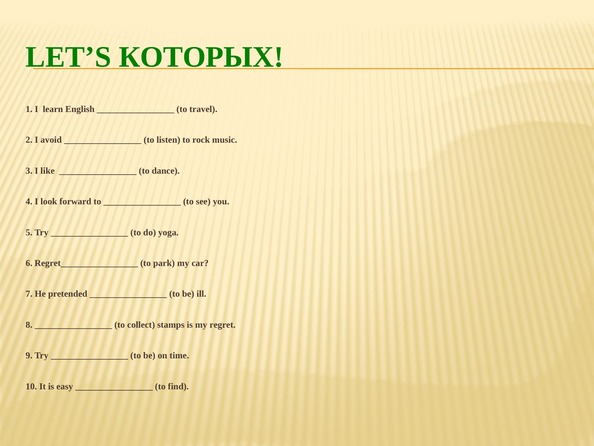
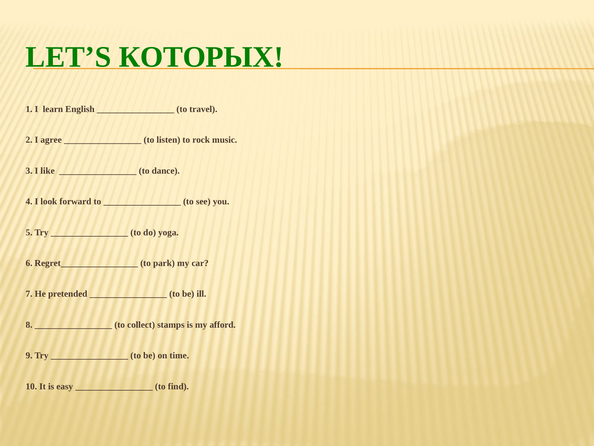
avoid: avoid -> agree (51, 140)
regret: regret -> afford (223, 324)
